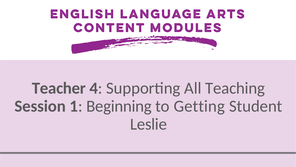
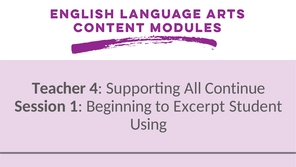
Teaching: Teaching -> Continue (235, 88)
Getting: Getting -> Excerpt (199, 106)
Leslie: Leslie -> Using (148, 124)
